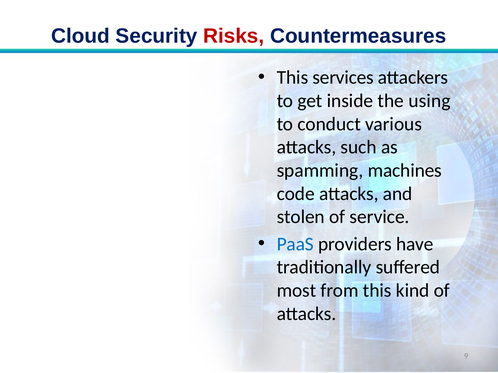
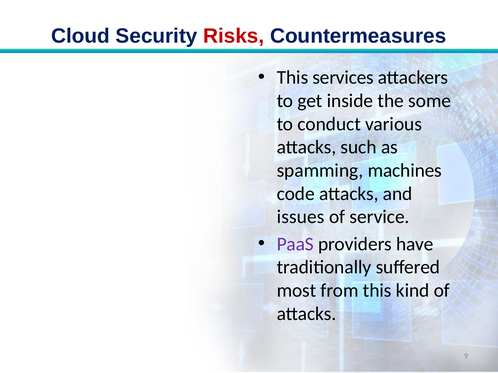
using: using -> some (430, 101)
stolen: stolen -> issues (301, 217)
PaaS colour: blue -> purple (295, 244)
